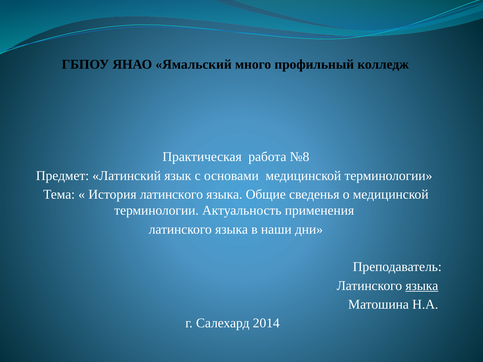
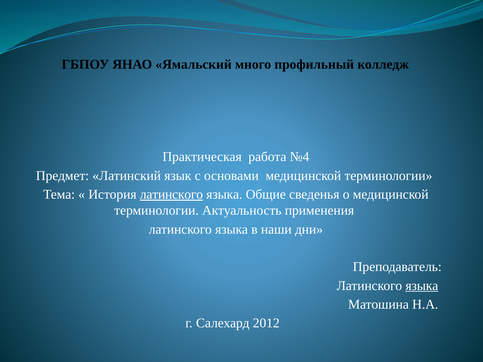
№8: №8 -> №4 (300, 157)
латинского underline: none -> present (171, 195)
2014: 2014 -> 2012 (266, 323)
